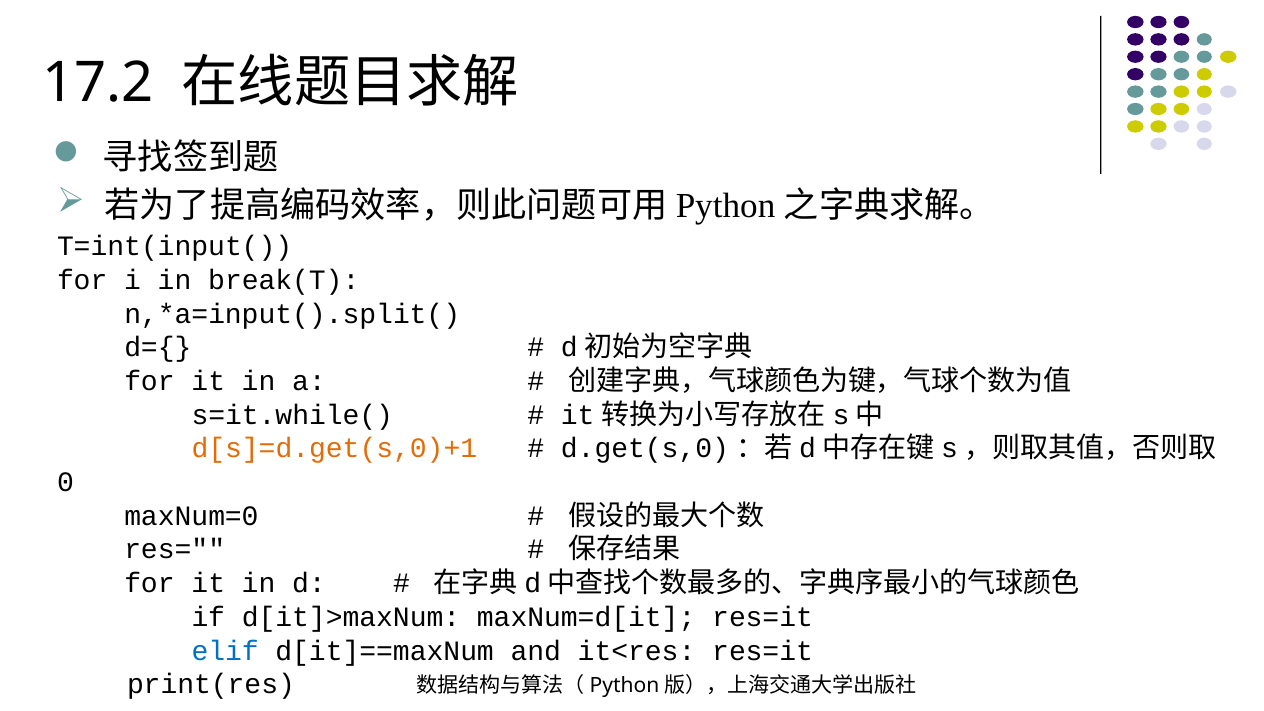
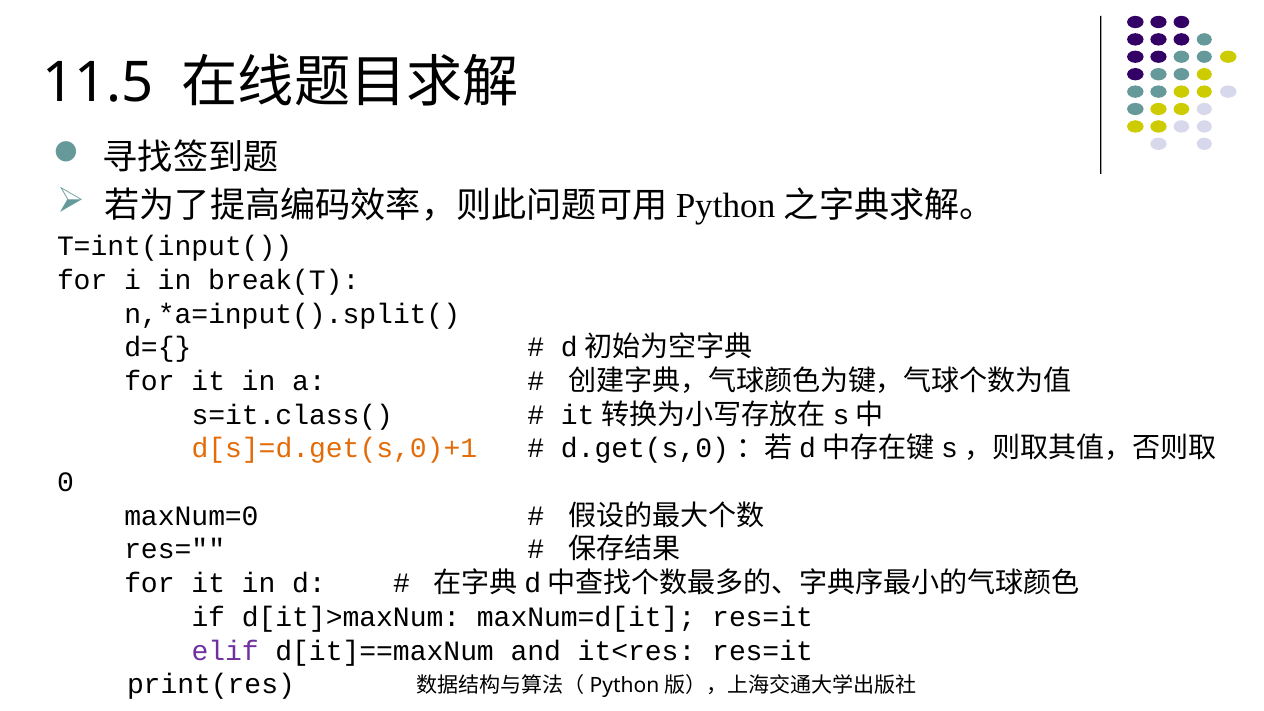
17.2: 17.2 -> 11.5 (98, 83)
s=it.while(: s=it.while( -> s=it.class( (292, 415)
elif colour: blue -> purple (225, 651)
